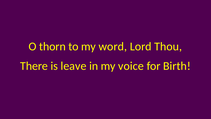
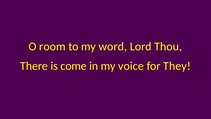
thorn: thorn -> room (52, 46)
leave: leave -> come (74, 66)
Birth: Birth -> They (177, 66)
